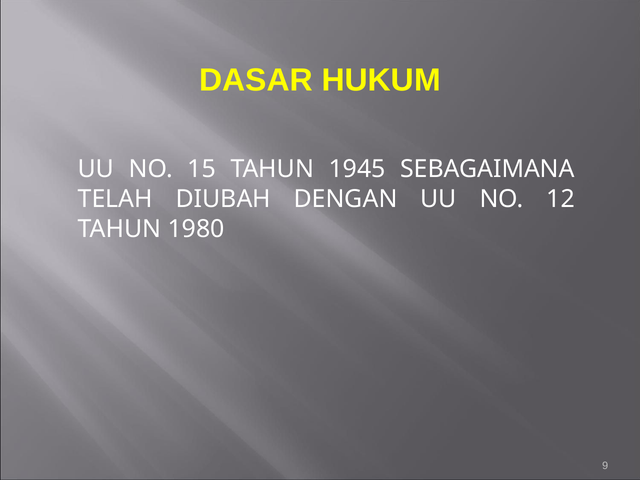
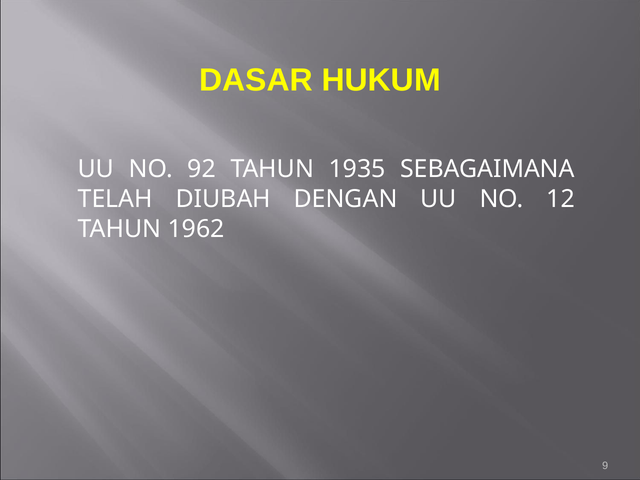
15: 15 -> 92 (202, 169)
1945: 1945 -> 1935 (357, 169)
1980: 1980 -> 1962 (196, 229)
